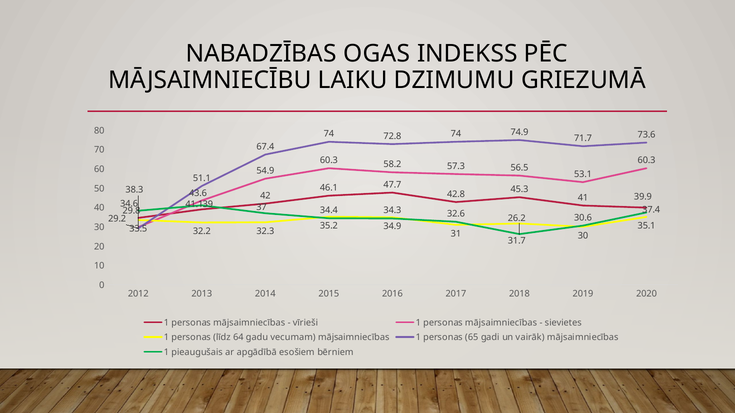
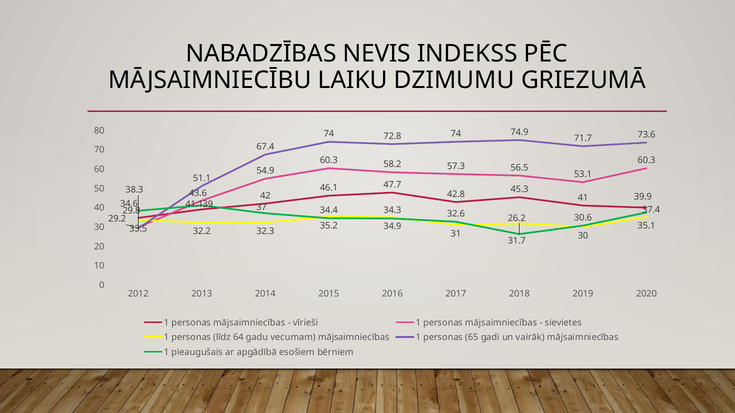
OGAS: OGAS -> NEVIS (377, 54)
